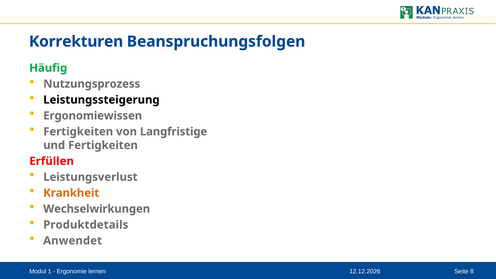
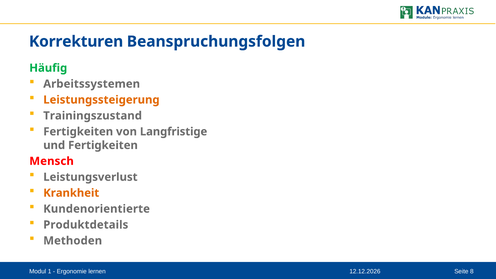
Nutzungsprozess: Nutzungsprozess -> Arbeitssystemen (92, 84)
Leistungssteigerung colour: black -> orange (101, 100)
Ergonomiewissen: Ergonomiewissen -> Trainingszustand (93, 116)
Erfüllen: Erfüllen -> Mensch (52, 161)
Wechselwirkungen: Wechselwirkungen -> Kundenorientierte (97, 209)
Anwendet: Anwendet -> Methoden (73, 241)
